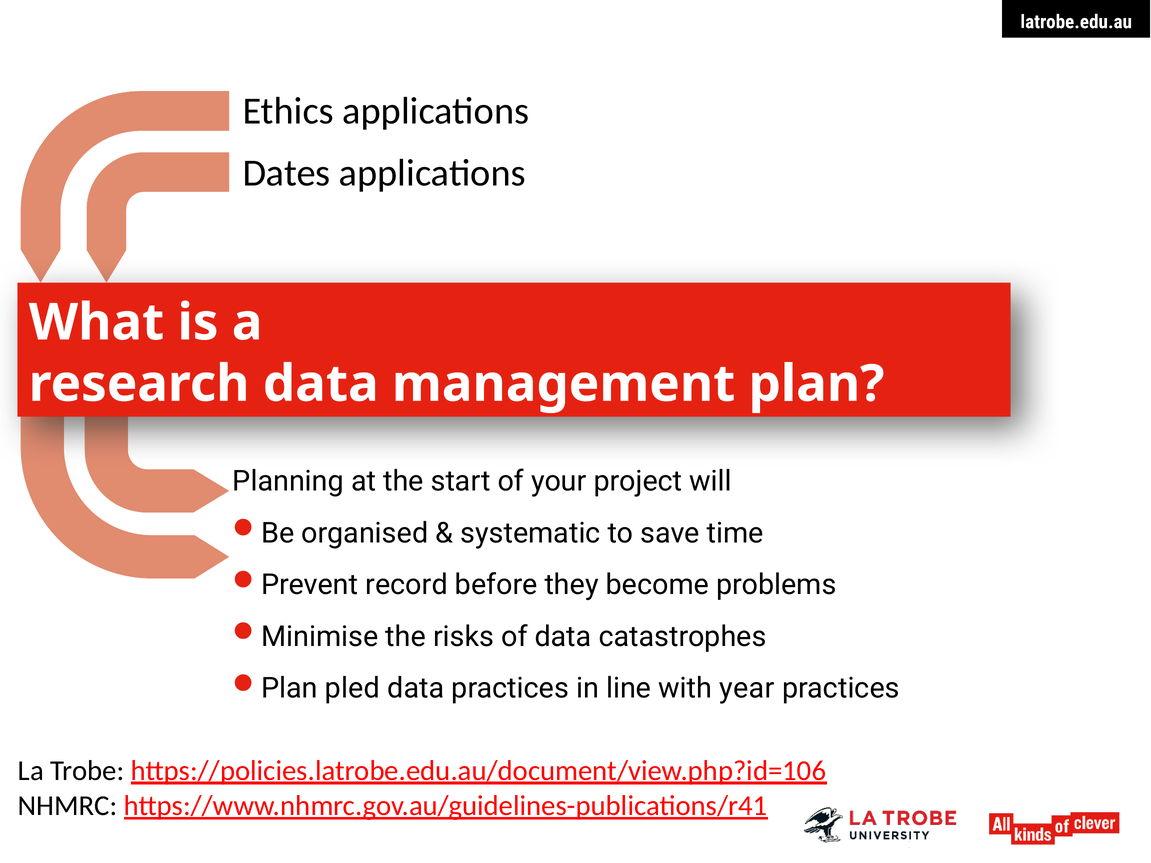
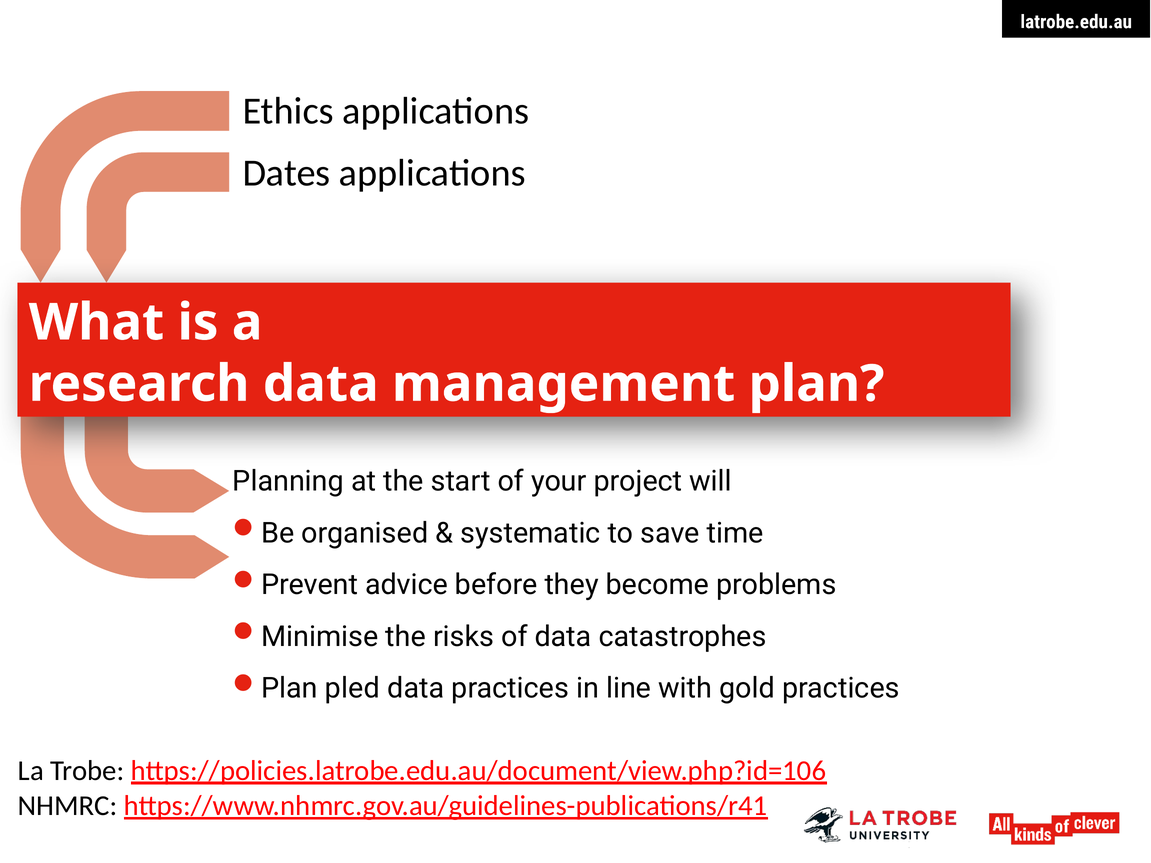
record: record -> advice (407, 585)
year: year -> gold (747, 689)
